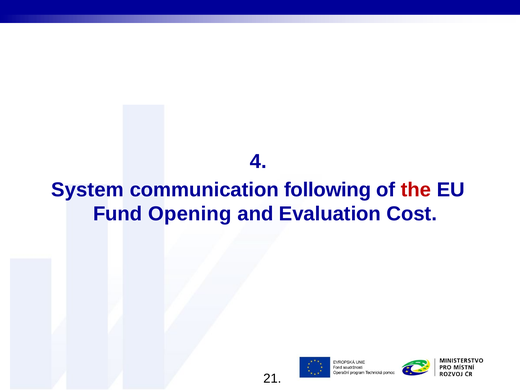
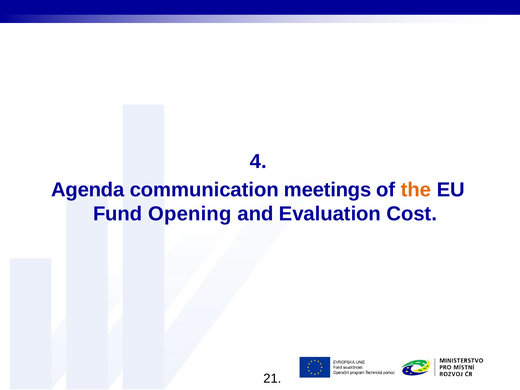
System: System -> Agenda (88, 190)
following: following -> meetings (328, 190)
the colour: red -> orange (416, 190)
